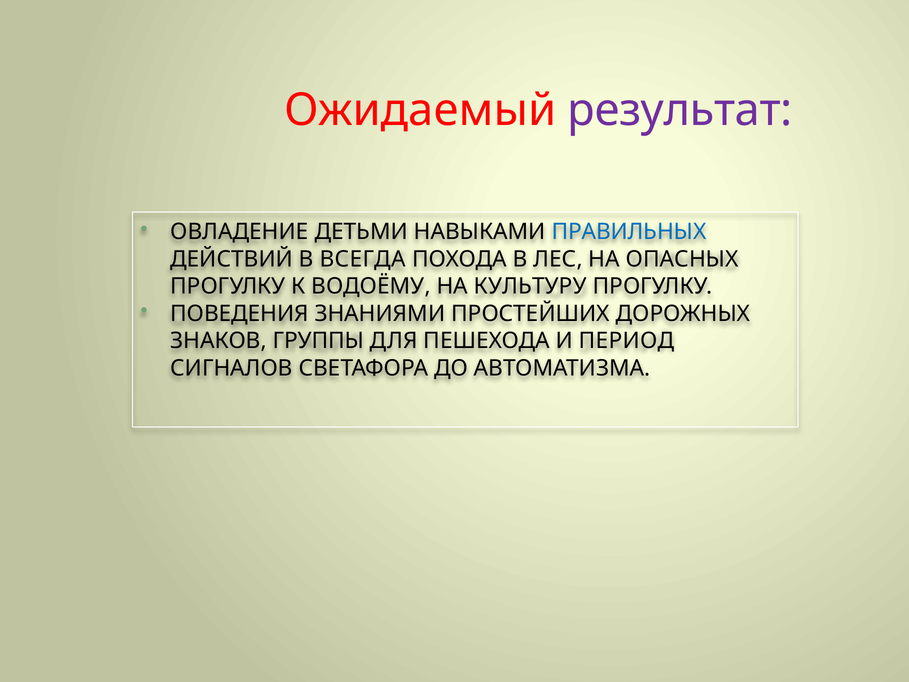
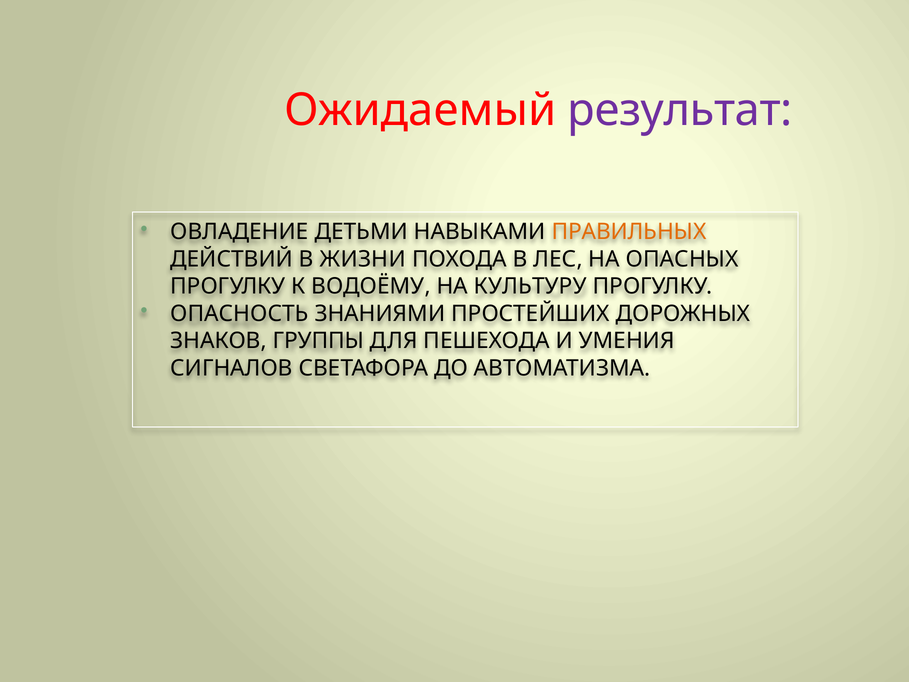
ПРАВИЛЬНЫХ colour: blue -> orange (629, 232)
ВСЕГДА: ВСЕГДА -> ЖИЗНИ (363, 259)
ПОВЕДЕНИЯ: ПОВЕДЕНИЯ -> ОПАСНОСТЬ (239, 314)
ПЕРИОД: ПЕРИОД -> УМЕНИЯ (627, 341)
